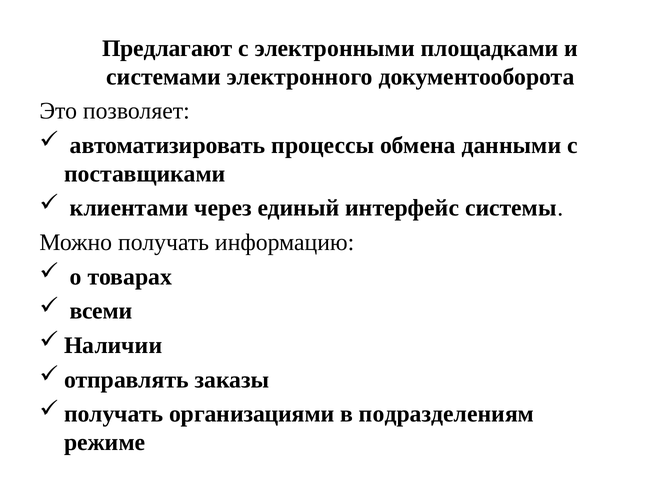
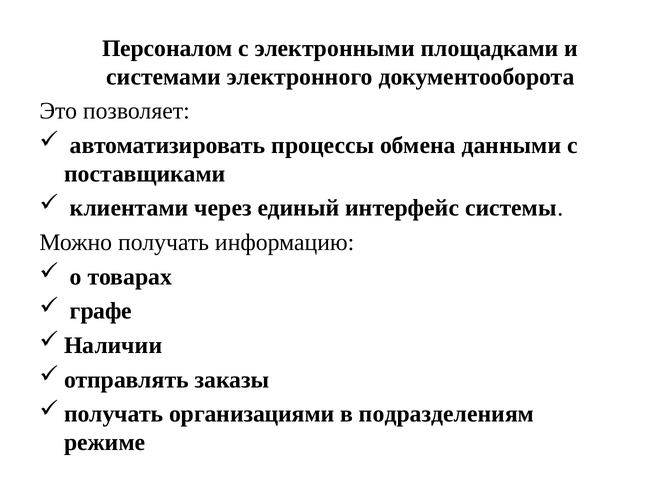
Предлагают: Предлагают -> Персоналом (167, 48)
всеми: всеми -> графе (101, 311)
